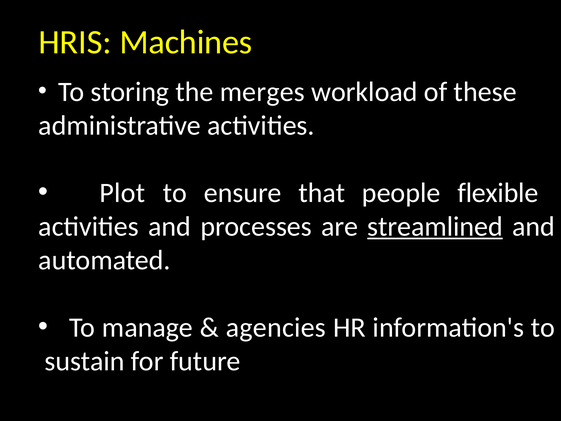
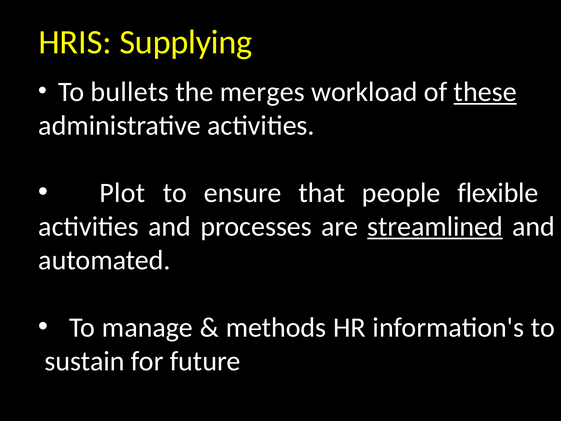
Machines: Machines -> Supplying (186, 42)
storing: storing -> bullets (130, 92)
these underline: none -> present (485, 92)
agencies: agencies -> methods (276, 327)
